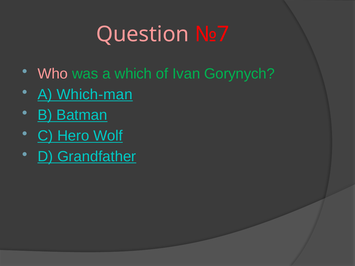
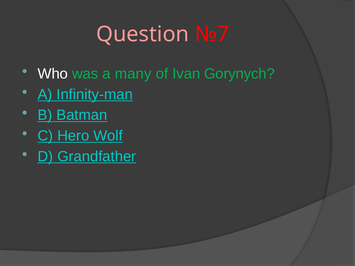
Who colour: pink -> white (53, 74)
which: which -> many (133, 74)
Which-man: Which-man -> Infinity-man (95, 94)
